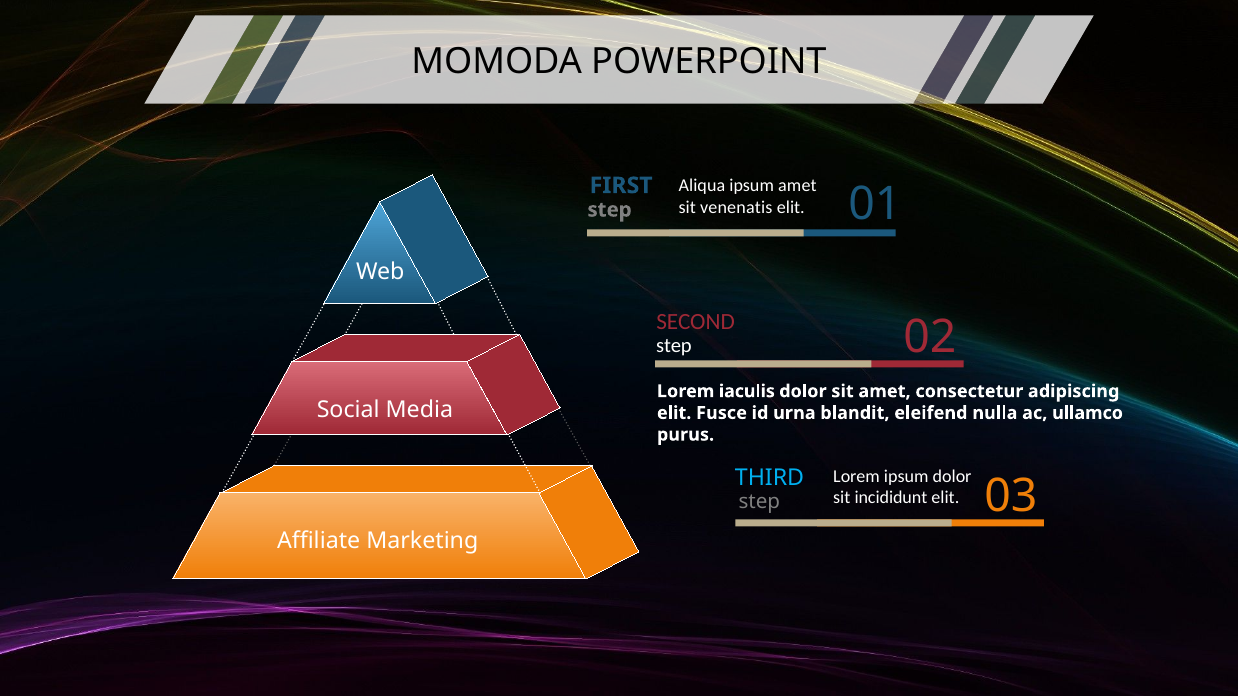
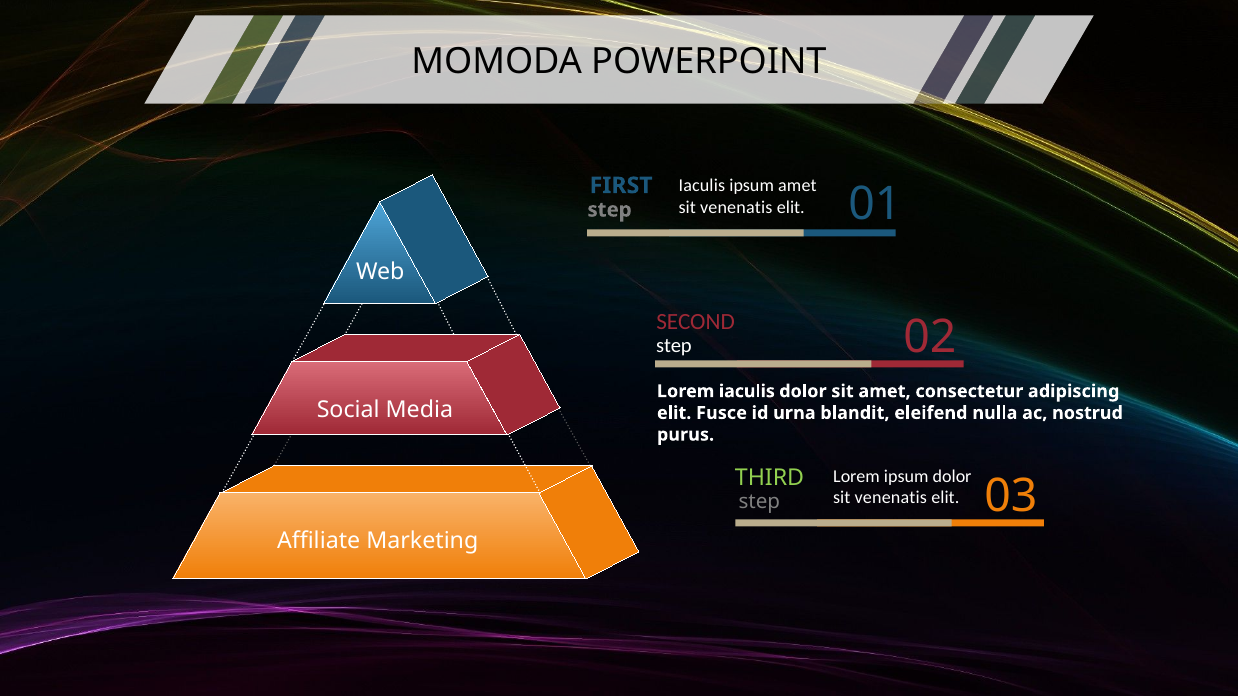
FIRST Aliqua: Aliqua -> Iaculis (702, 186)
ullamco: ullamco -> nostrud (1088, 413)
THIRD colour: light blue -> light green (770, 478)
incididunt: incididunt -> venenatis (891, 498)
